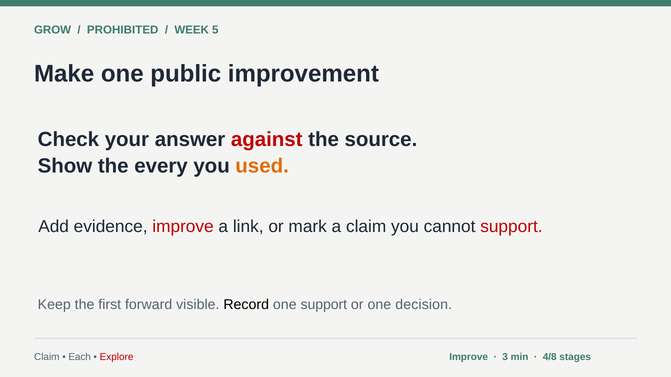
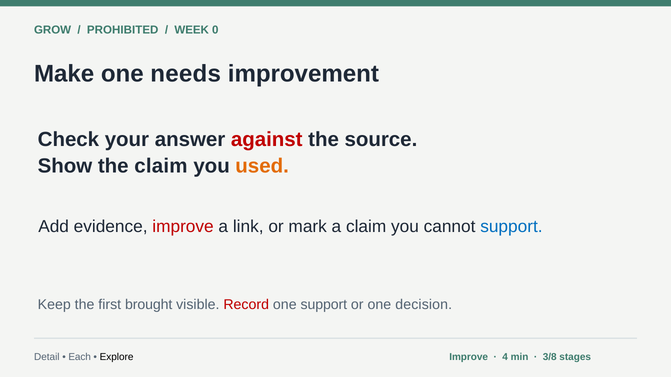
5: 5 -> 0 (215, 30)
public: public -> needs (186, 74)
the every: every -> claim (161, 166)
support colour: red -> blue (511, 227)
forward: forward -> brought (149, 305)
Record colour: black -> red (246, 305)
Claim: Claim -> Detail (47, 357)
Explore colour: red -> black (117, 357)
3: 3 -> 4 (505, 357)
4/8: 4/8 -> 3/8 (550, 357)
